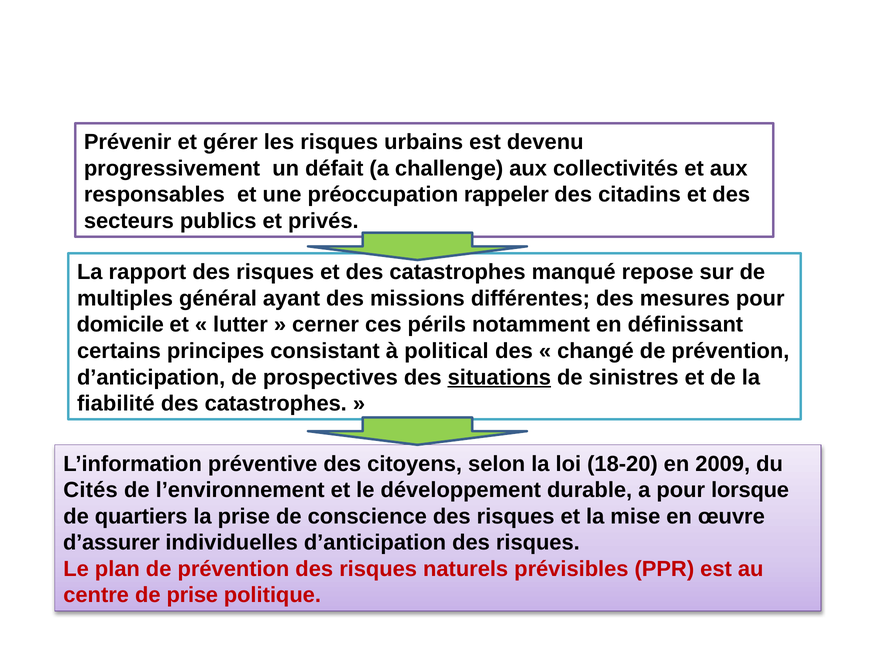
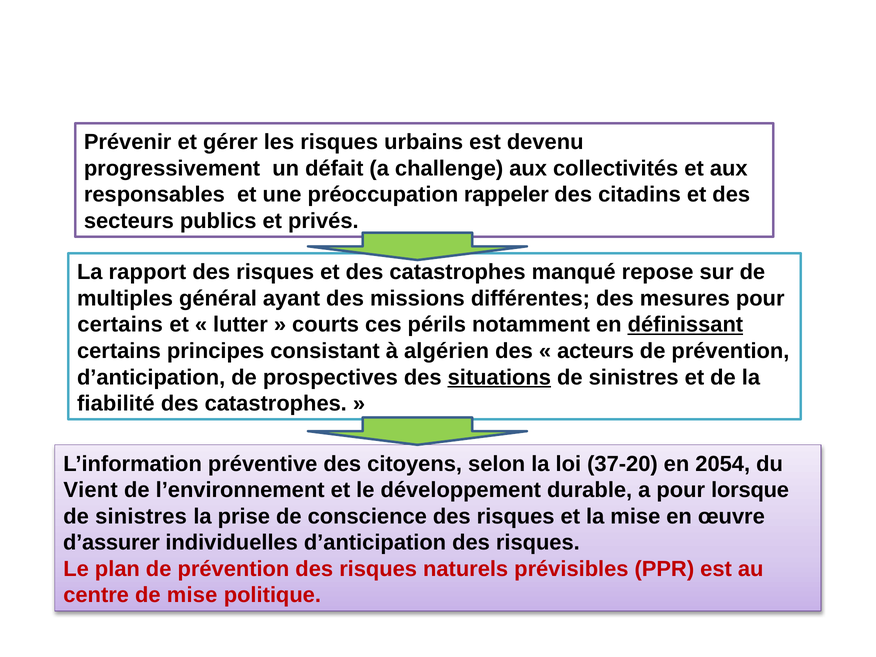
domicile: domicile -> certains (120, 325)
cerner: cerner -> courts (326, 325)
définissant underline: none -> present (685, 325)
political: political -> algérien (446, 351)
changé: changé -> acteurs (596, 351)
18-20: 18-20 -> 37-20 (622, 464)
2009: 2009 -> 2054 (723, 464)
Cités: Cités -> Vient (91, 490)
quartiers: quartiers -> sinistres (141, 516)
de prise: prise -> mise (192, 595)
